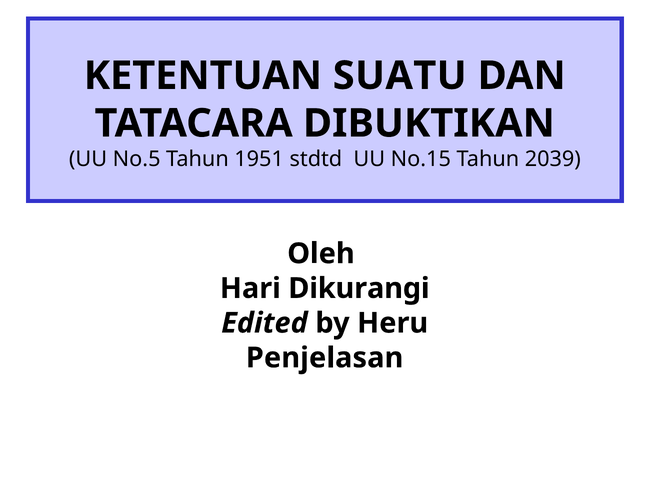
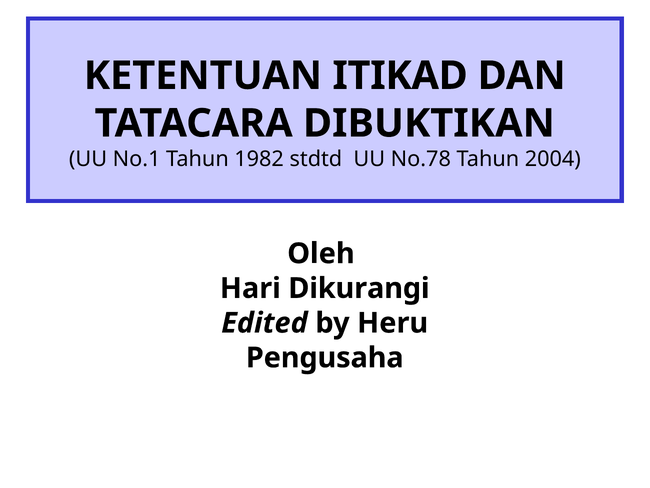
SUATU: SUATU -> ITIKAD (400, 76)
No.5: No.5 -> No.1 (137, 159)
1951: 1951 -> 1982 (259, 159)
No.15: No.15 -> No.78 (421, 159)
2039: 2039 -> 2004 (553, 159)
Penjelasan: Penjelasan -> Pengusaha (325, 357)
